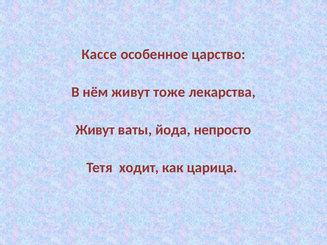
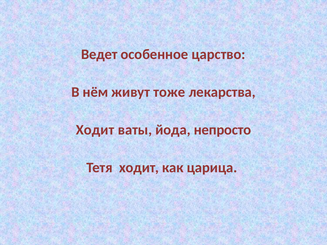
Кассе: Кассе -> Ведет (99, 54)
Живут: Живут -> Ходит (95, 130)
